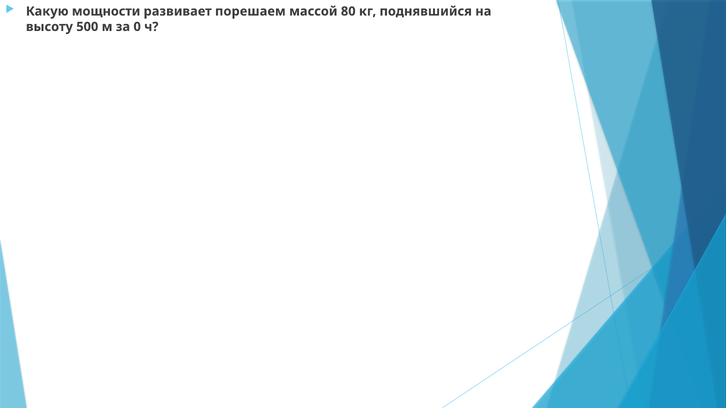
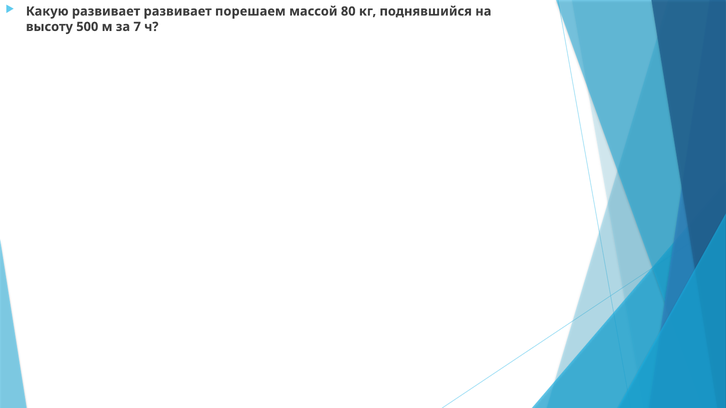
Какую мощности: мощности -> развивает (106, 11)
0: 0 -> 7 (137, 27)
